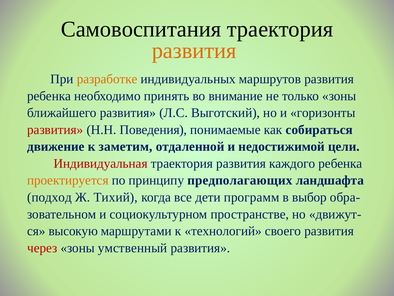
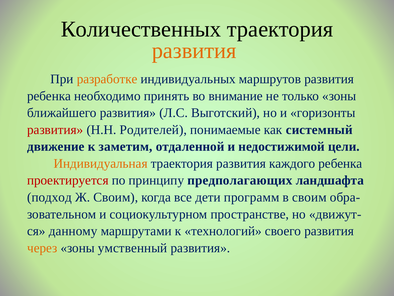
Самовоспитания: Самовоспитания -> Количественных (141, 29)
Поведения: Поведения -> Родителей (153, 130)
собираться: собираться -> системный (319, 130)
Индивидуальная colour: red -> orange (101, 163)
проектируется colour: orange -> red (68, 180)
Ж Тихий: Тихий -> Своим (116, 197)
в выбор: выбор -> своим (309, 197)
высокую: высокую -> данному (73, 231)
через colour: red -> orange (42, 248)
